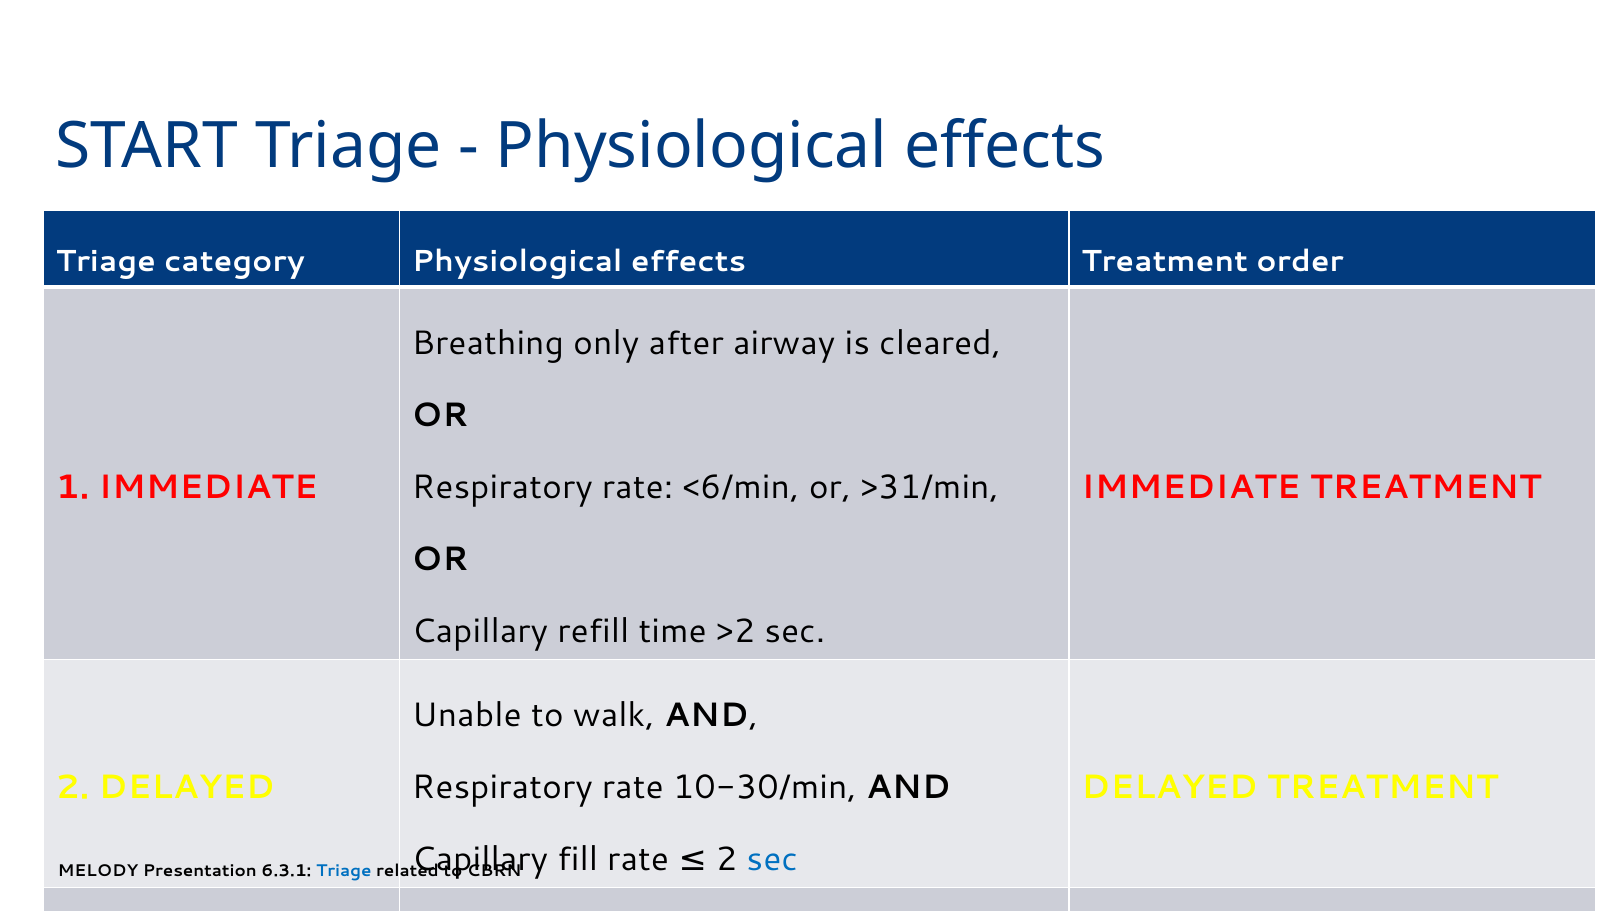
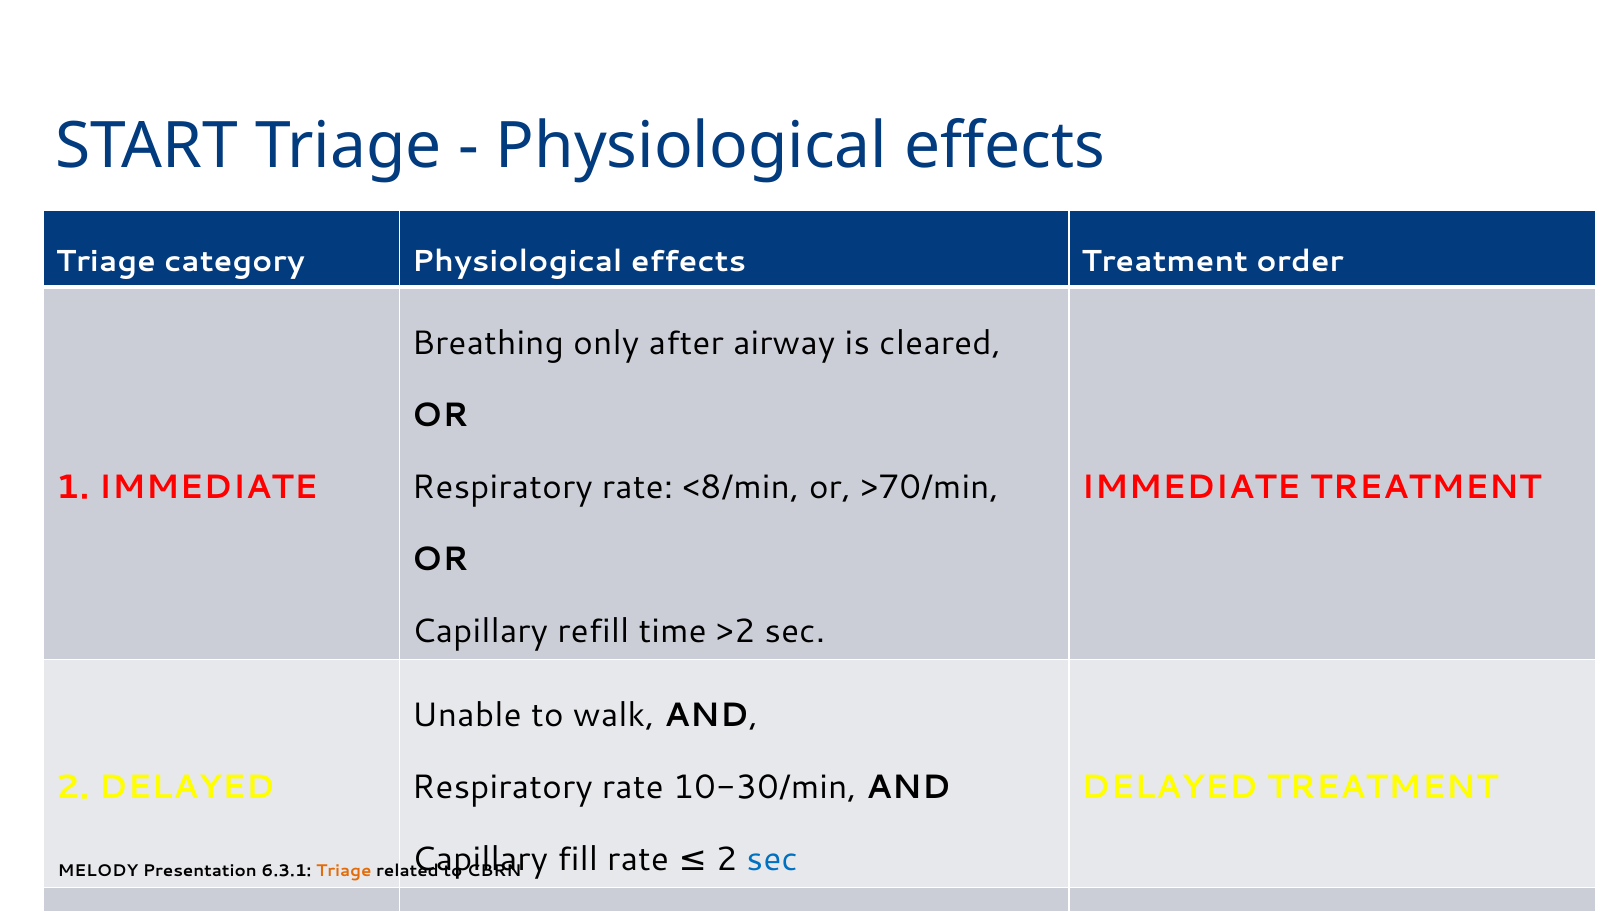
<6/min: <6/min -> <8/min (741, 487)
>31/min: >31/min -> >70/min (930, 487)
Triage colour: blue -> orange (344, 871)
